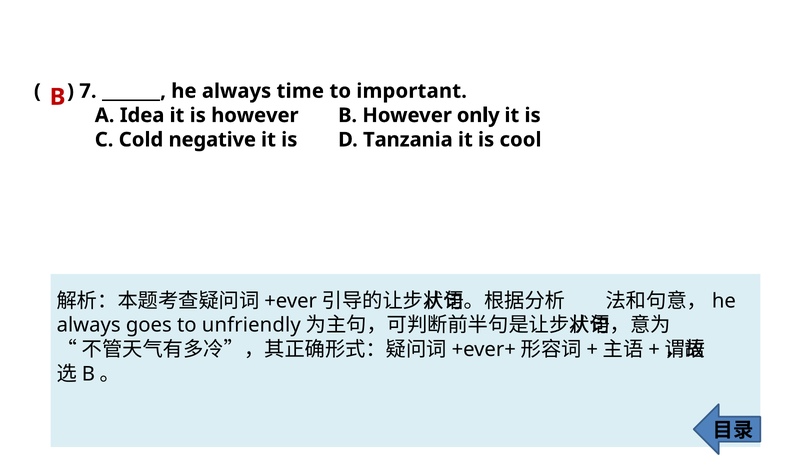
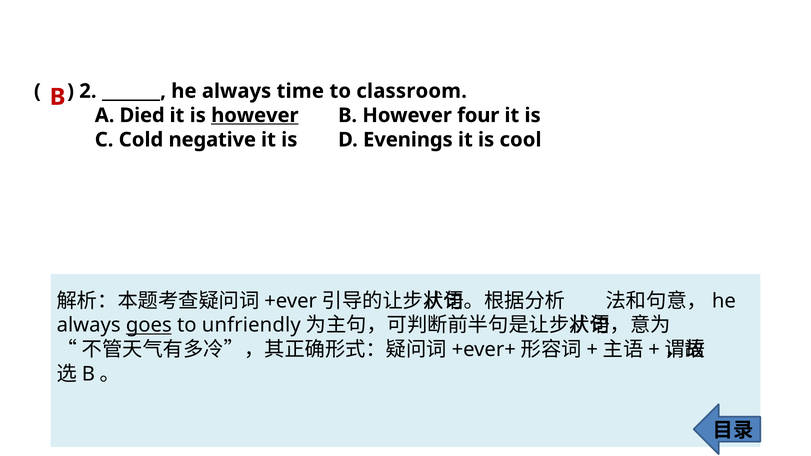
7: 7 -> 2 (88, 91)
important: important -> classroom (412, 91)
Idea: Idea -> Died (142, 115)
however underline: none -> present (255, 115)
only: only -> four (478, 115)
Tanzania: Tanzania -> Evenings (408, 140)
goes underline: none -> present (149, 325)
